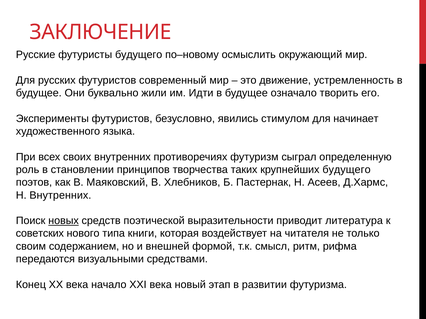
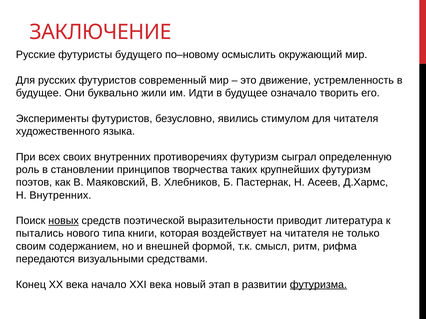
для начинает: начинает -> читателя (356, 119)
крупнейших будущего: будущего -> футуризм (347, 170)
советских: советских -> пытались (40, 234)
футуризма underline: none -> present (318, 285)
